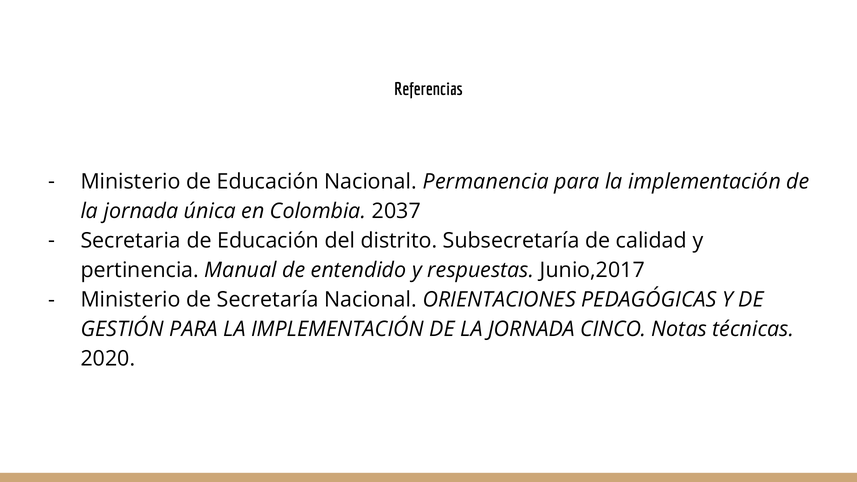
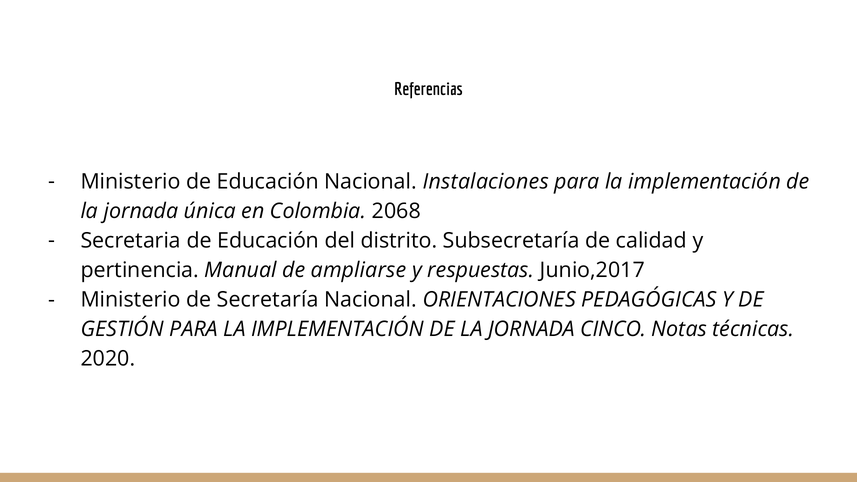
Permanencia: Permanencia -> Instalaciones (486, 182)
2037: 2037 -> 2068 (396, 211)
entendido: entendido -> ampliarse (359, 270)
